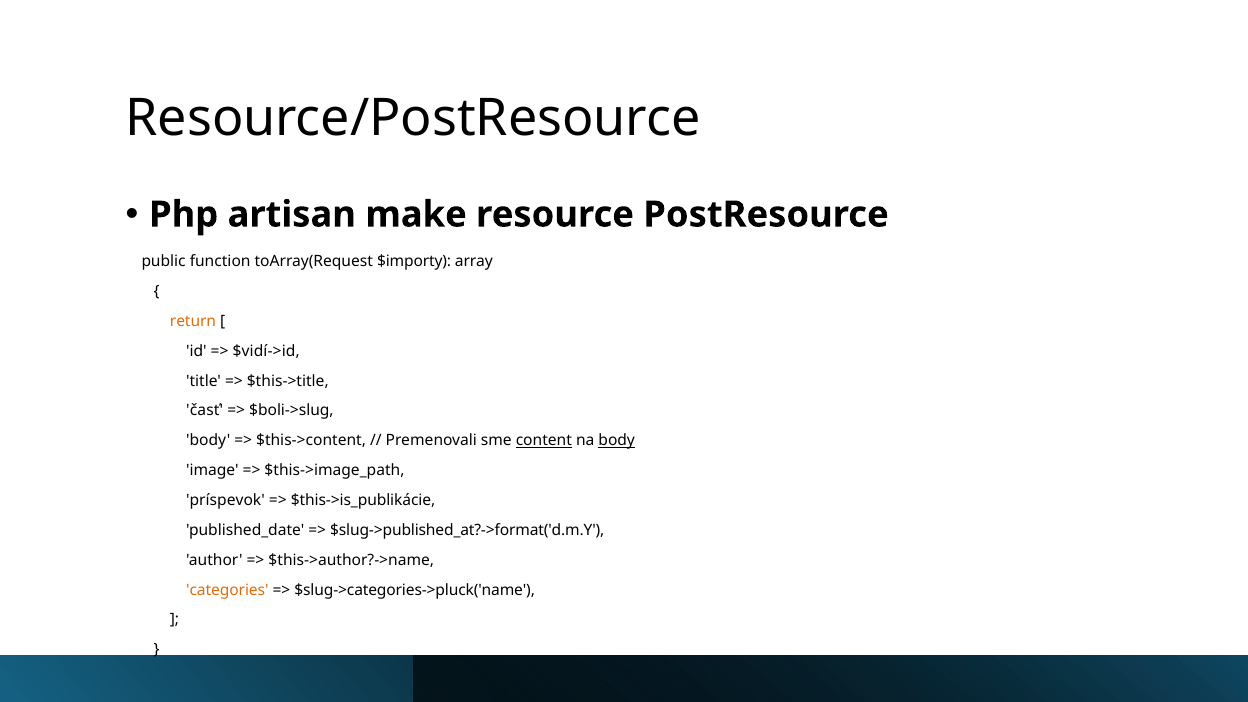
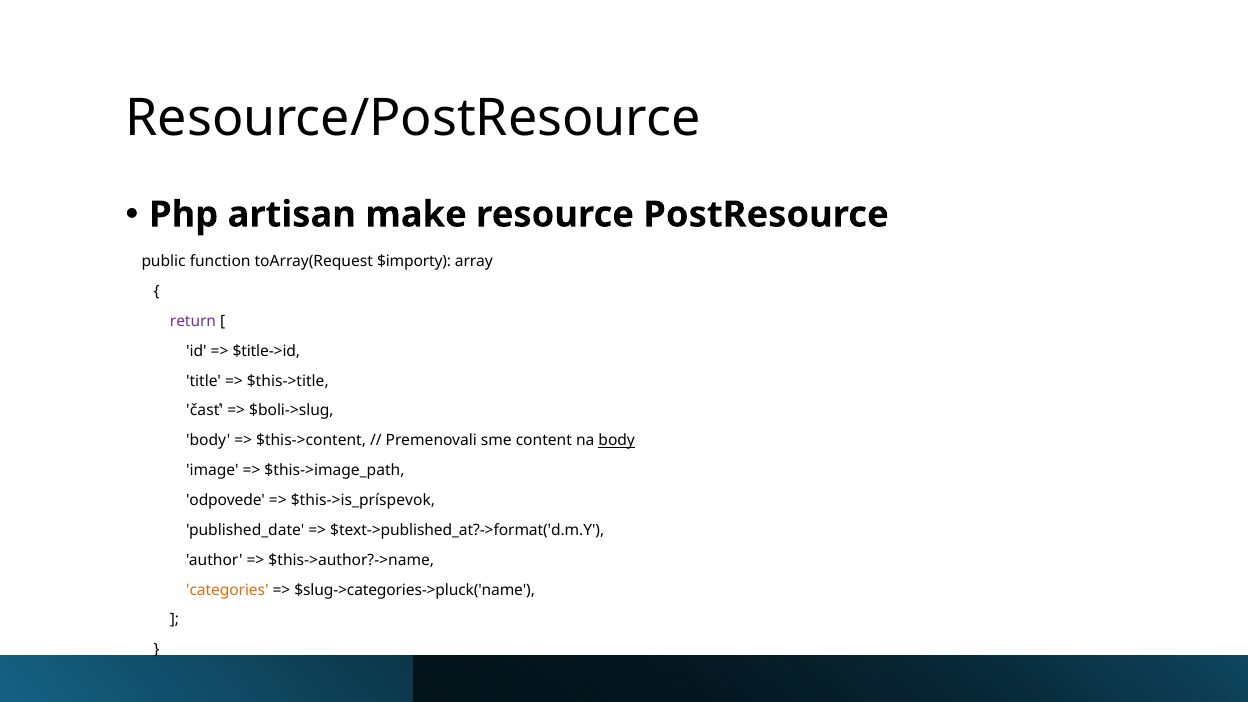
return colour: orange -> purple (193, 321)
$vidí->id: $vidí->id -> $title->id (266, 351)
content underline: present -> none (544, 441)
príspevok: príspevok -> odpovede (226, 500)
$this->is_publikácie: $this->is_publikácie -> $this->is_príspevok (363, 500)
$slug->published_at?->format('d.m.Y: $slug->published_at?->format('d.m.Y -> $text->published_at?->format('d.m.Y (467, 530)
